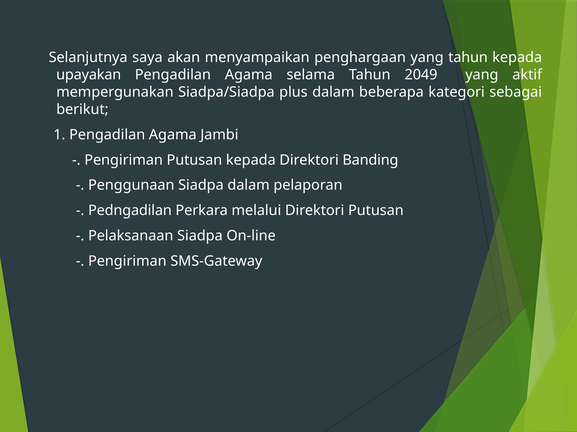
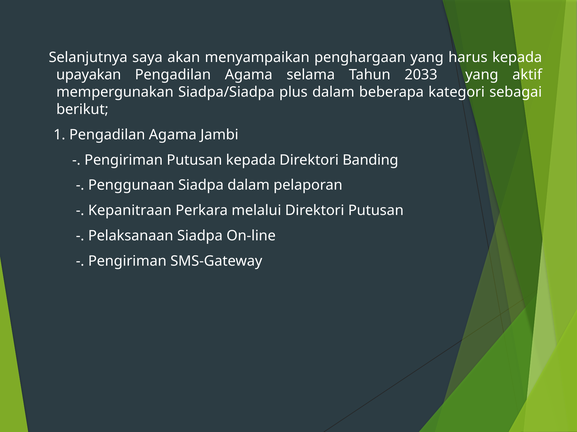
yang tahun: tahun -> harus (468, 58)
2049: 2049 -> 2033 (421, 75)
Pedngadilan: Pedngadilan -> Kepanitraan (130, 211)
